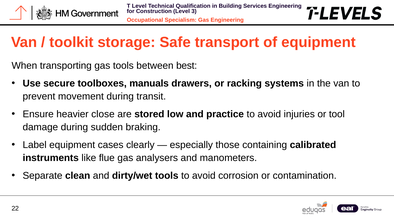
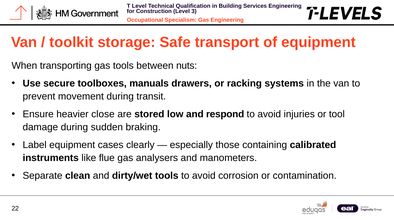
best: best -> nuts (187, 66)
practice: practice -> respond (225, 114)
